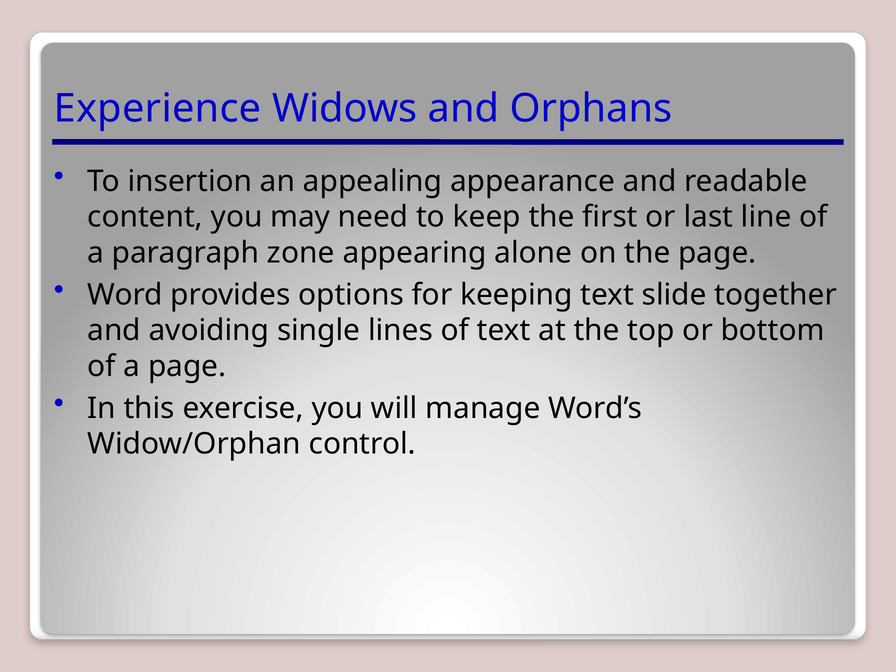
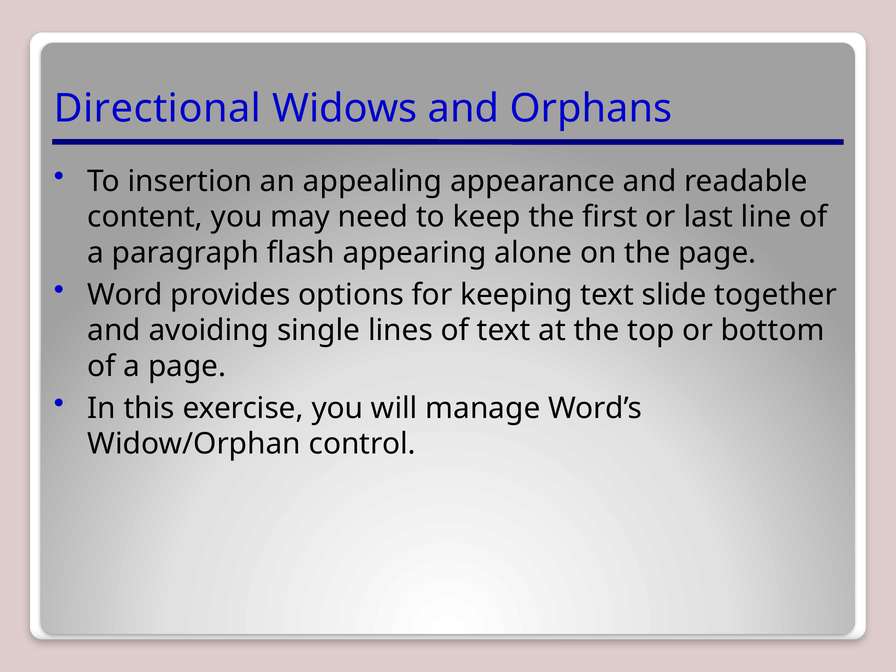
Experience: Experience -> Directional (157, 109)
zone: zone -> flash (301, 253)
